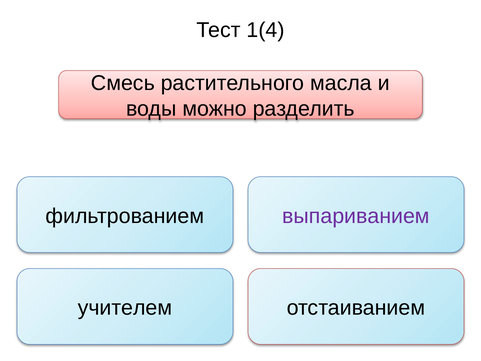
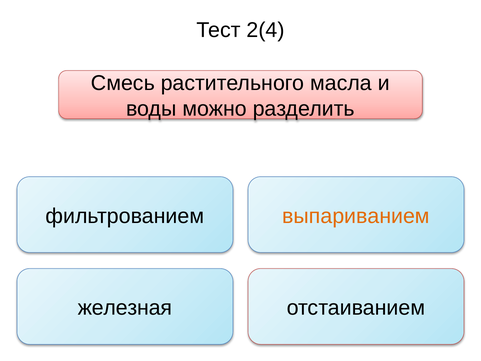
1(4: 1(4 -> 2(4 (266, 30)
выпариванием colour: purple -> orange (356, 216)
учителем: учителем -> железная (125, 308)
